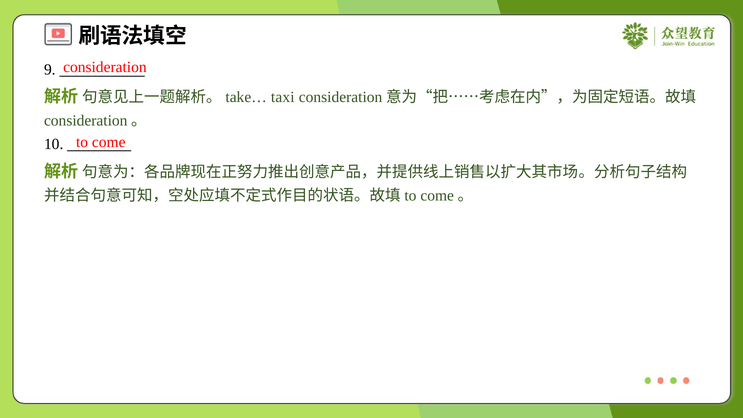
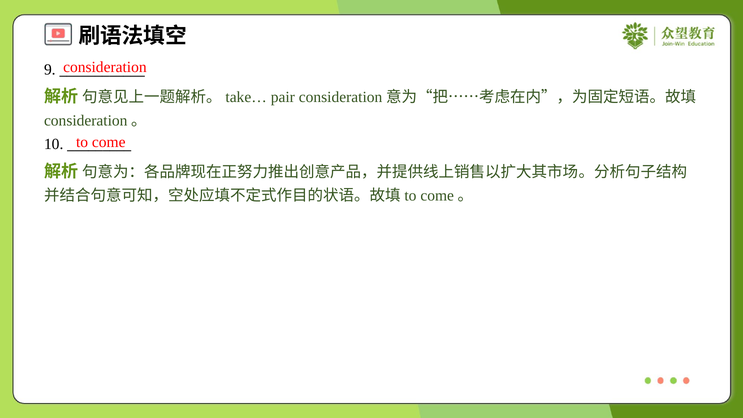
taxi: taxi -> pair (283, 97)
